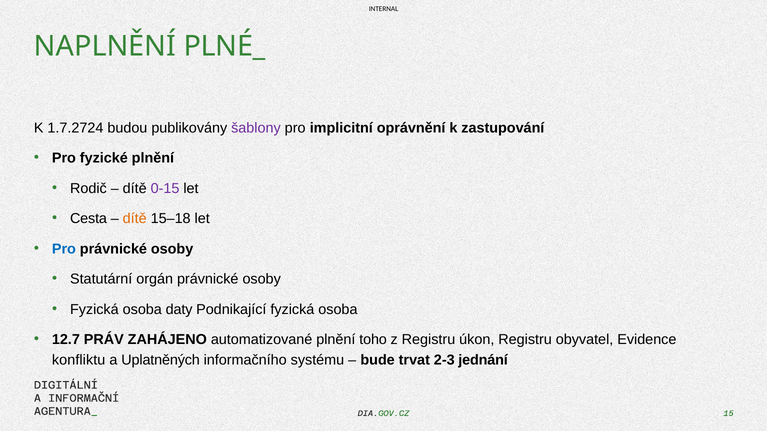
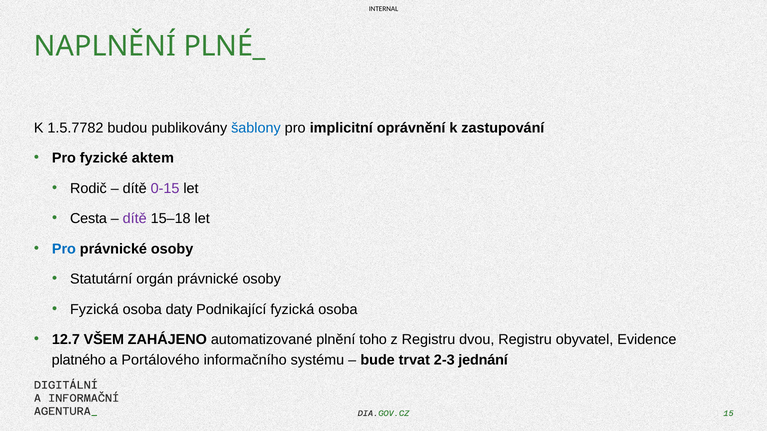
1.7.2724: 1.7.2724 -> 1.5.7782 (75, 128)
šablony colour: purple -> blue (256, 128)
fyzické plnění: plnění -> aktem (153, 158)
dítě colour: orange -> purple (135, 219)
PRÁV: PRÁV -> VŠEM (104, 340)
úkon: úkon -> dvou (477, 340)
konfliktu: konfliktu -> platného (79, 361)
Uplatněných: Uplatněných -> Portálového (160, 361)
